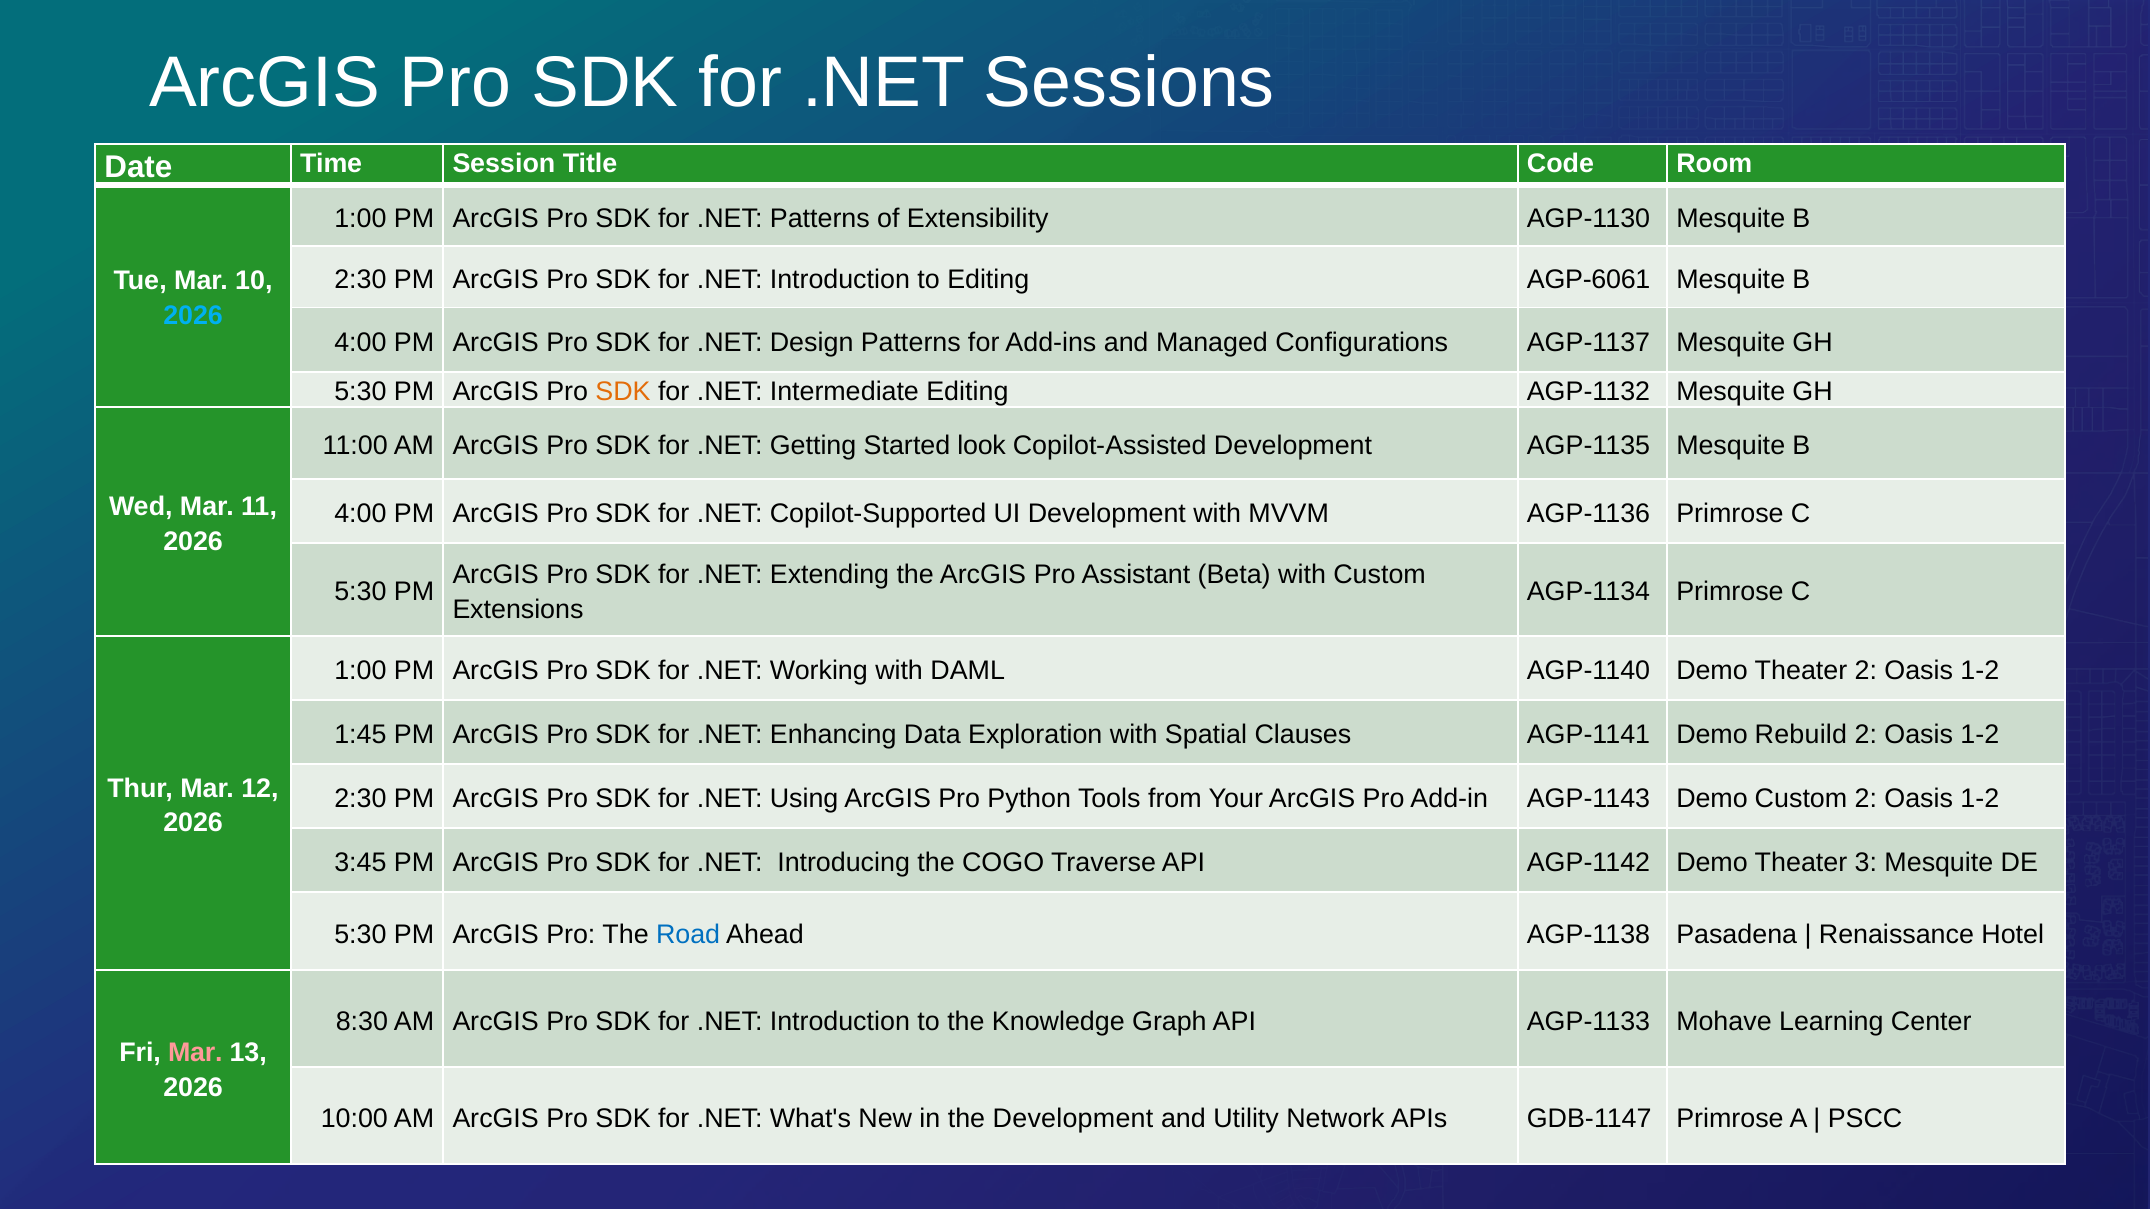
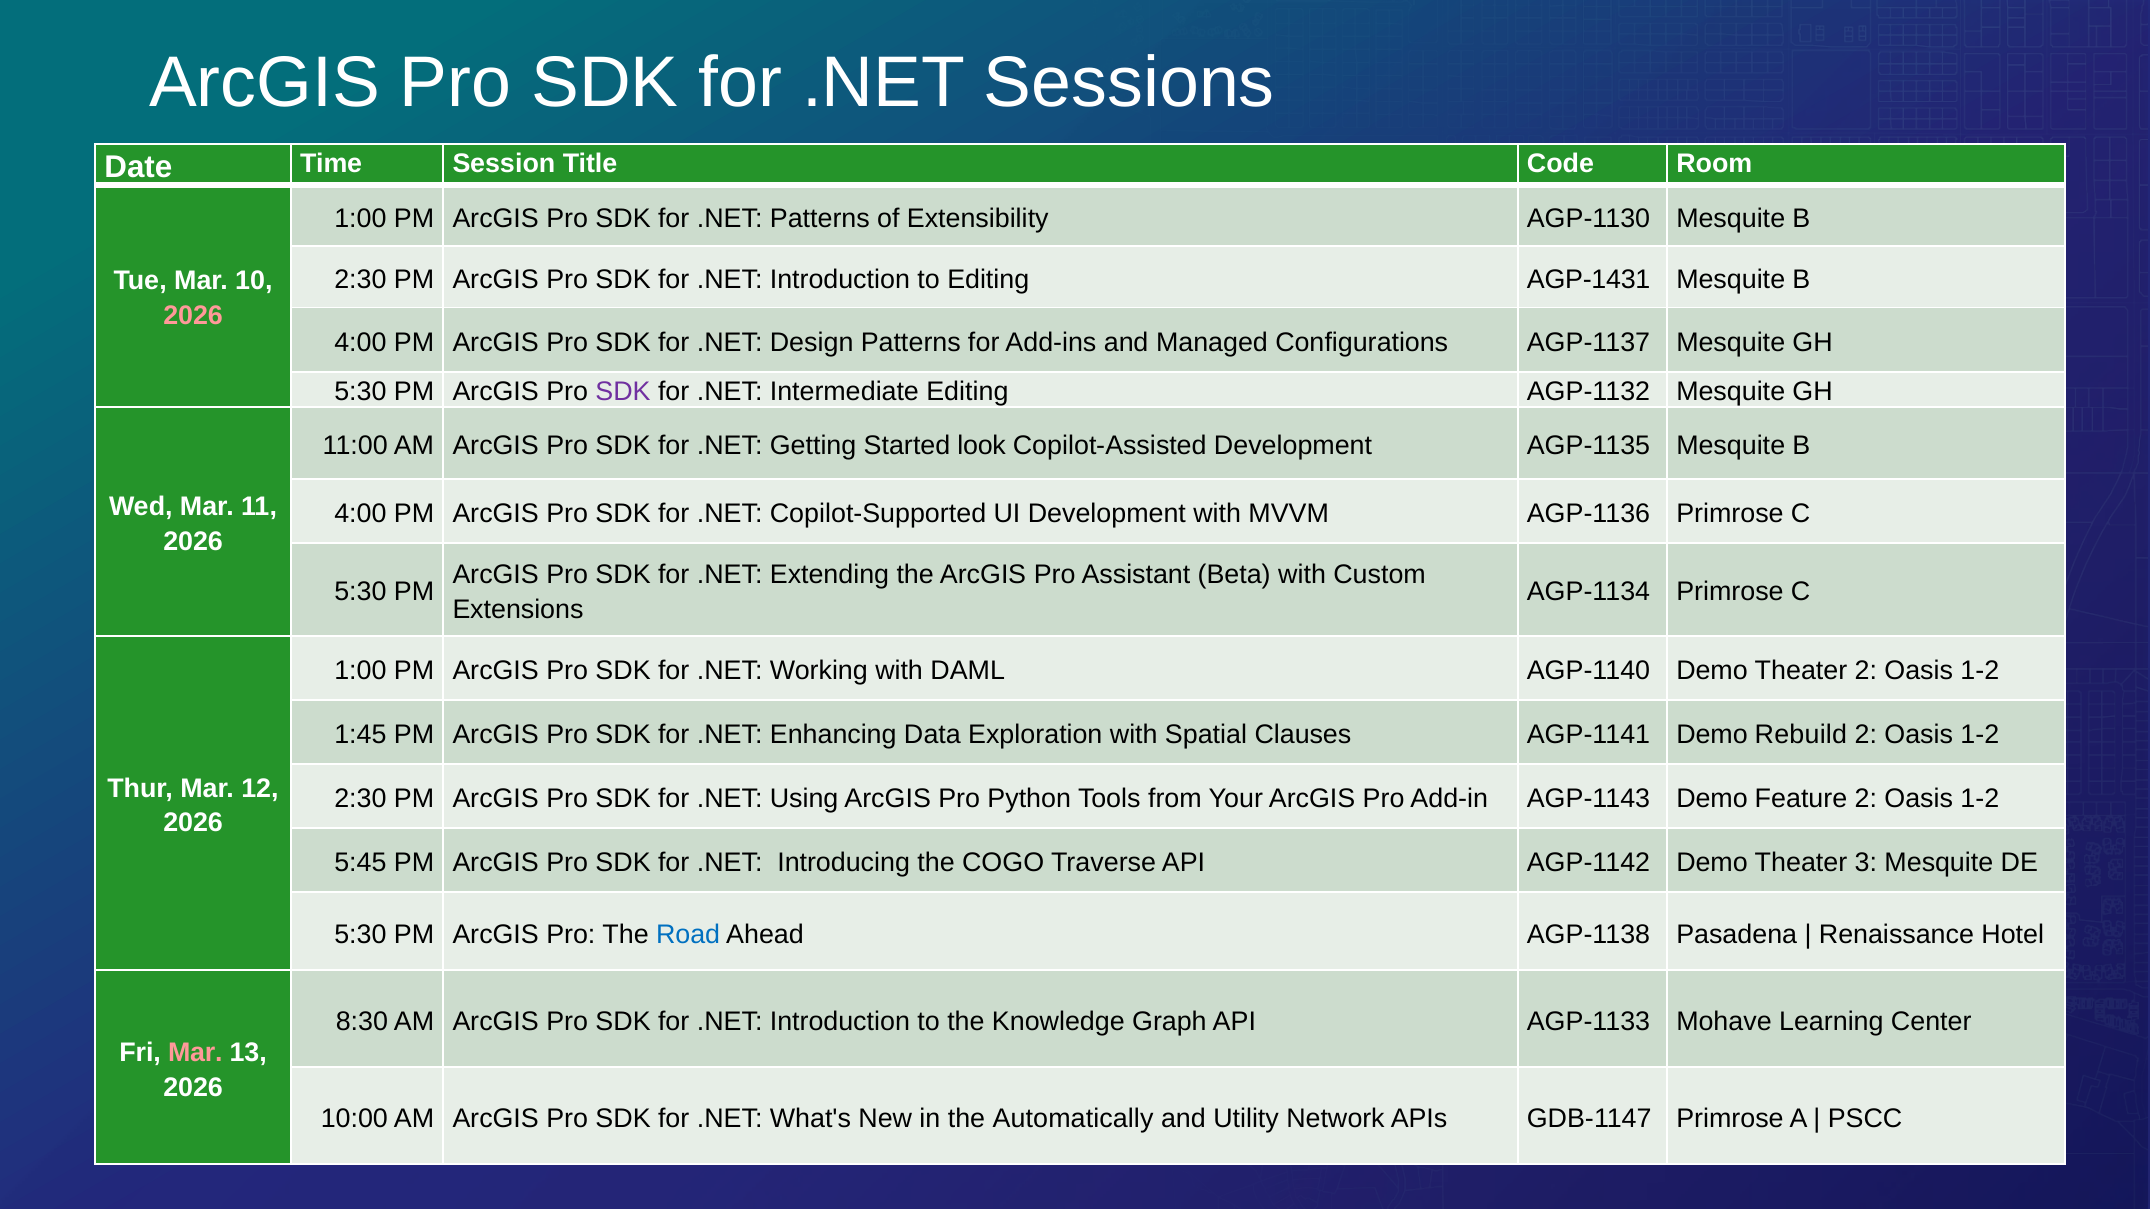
AGP-6061: AGP-6061 -> AGP-1431 (1589, 280)
2026 colour: light blue -> pink (193, 316)
SDK colour: orange -> purple (623, 392)
Demo Custom: Custom -> Feature (1801, 799)
3:45: 3:45 -> 5:45 (360, 863)
the Development: Development -> Automatically (1073, 1119)
